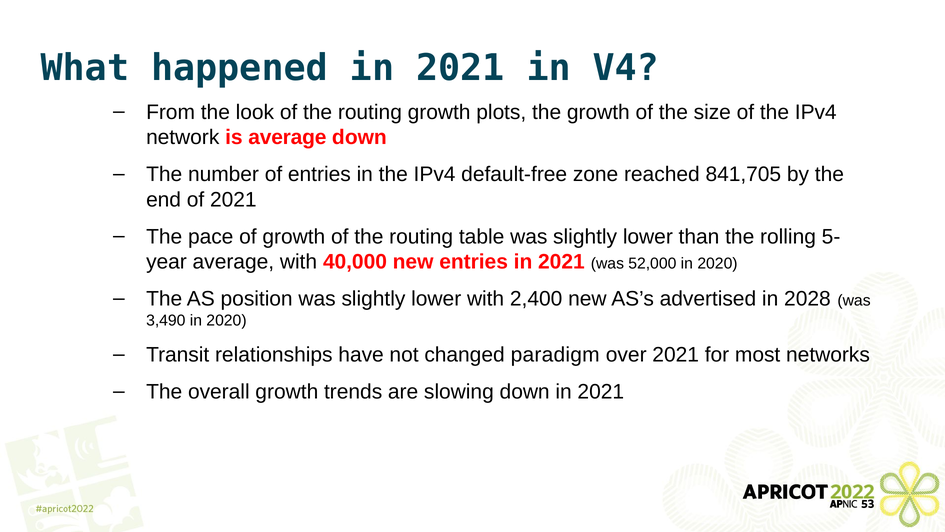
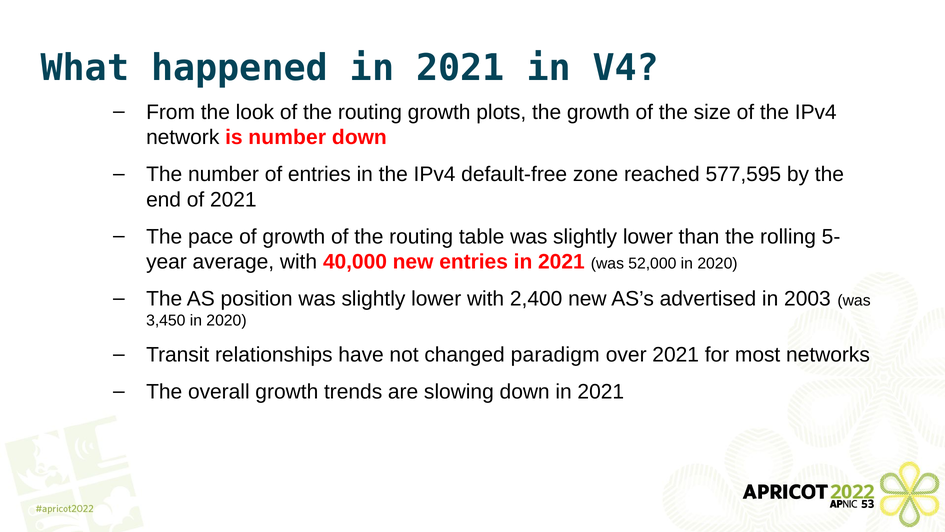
is average: average -> number (287, 137)
841,705: 841,705 -> 577,595 (743, 174)
2028: 2028 -> 2003 (807, 299)
3,490: 3,490 -> 3,450 (166, 320)
